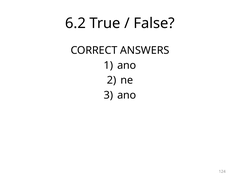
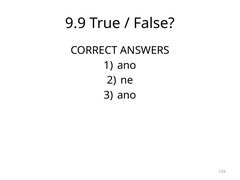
6.2: 6.2 -> 9.9 (75, 23)
